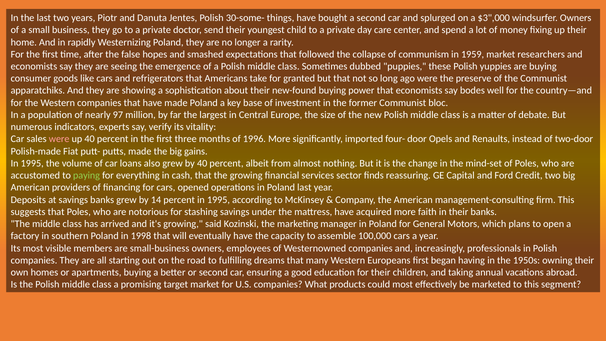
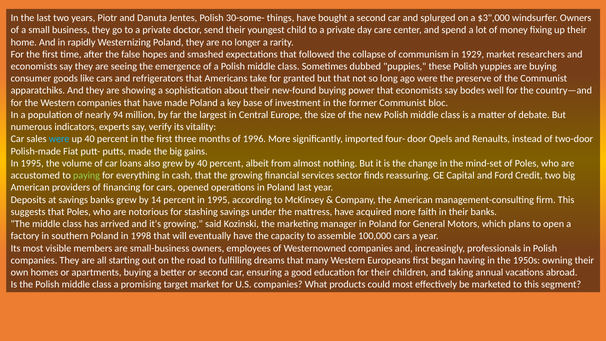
1959: 1959 -> 1929 (473, 54)
97: 97 -> 94 (118, 115)
were colour: pink -> light blue (59, 139)
